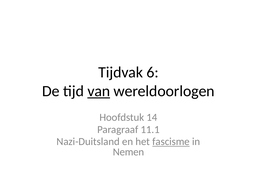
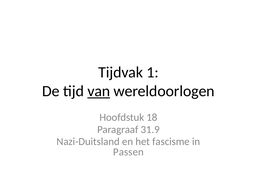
6: 6 -> 1 (153, 72)
14: 14 -> 18 (152, 117)
11.1: 11.1 -> 31.9 (150, 129)
fascisme underline: present -> none (171, 141)
Nemen: Nemen -> Passen (128, 152)
